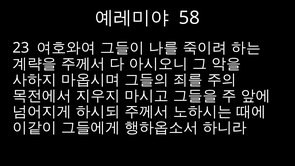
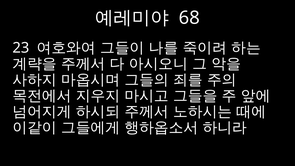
58: 58 -> 68 (189, 18)
